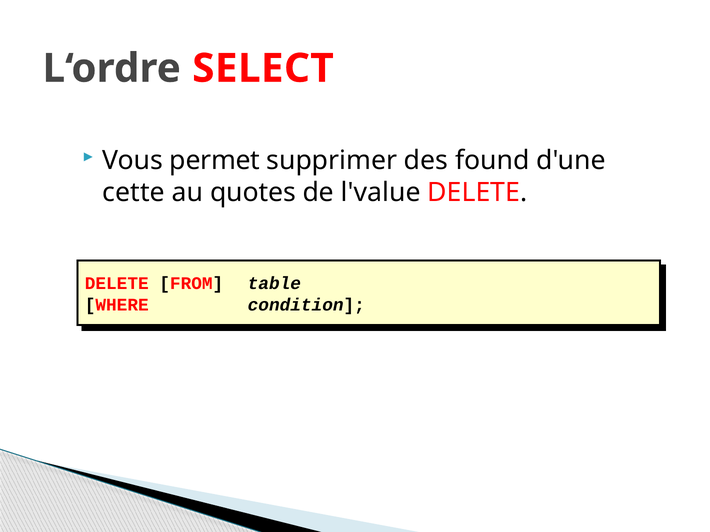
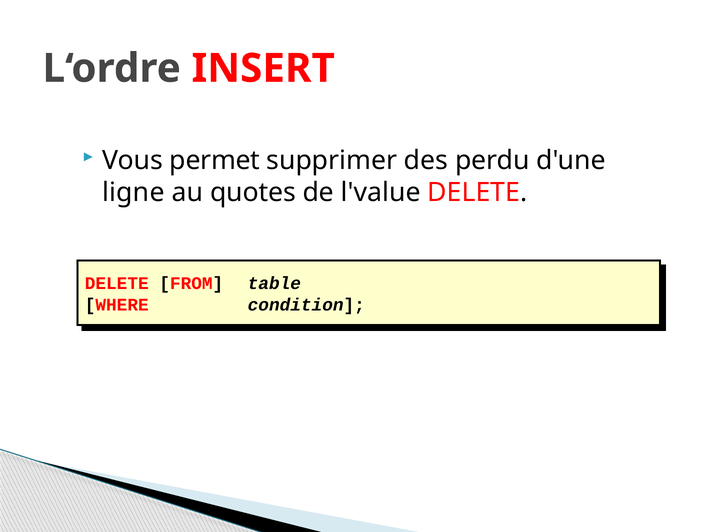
SELECT: SELECT -> INSERT (263, 69)
found: found -> perdu (492, 161)
cette: cette -> ligne (133, 193)
